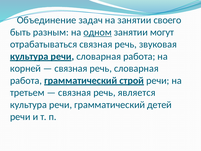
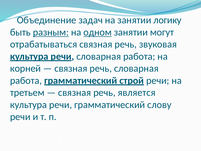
своего: своего -> логику (167, 20)
разным underline: none -> present (51, 32)
детей: детей -> слову (159, 105)
